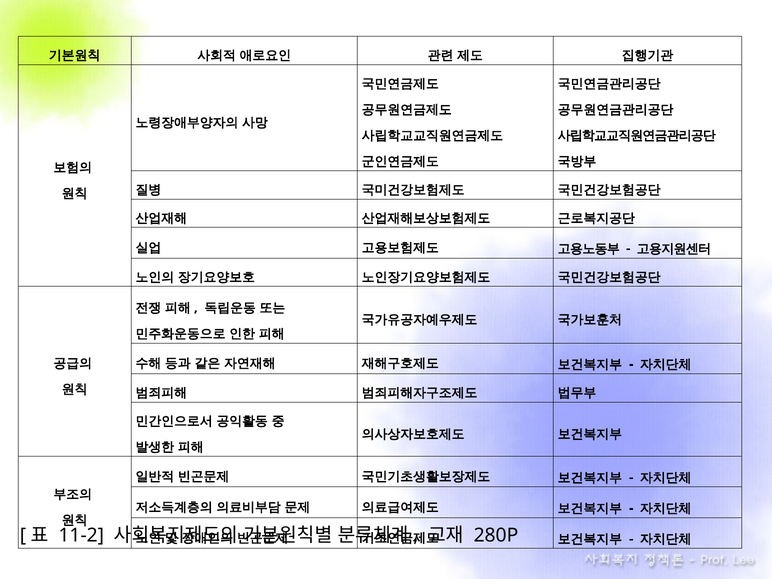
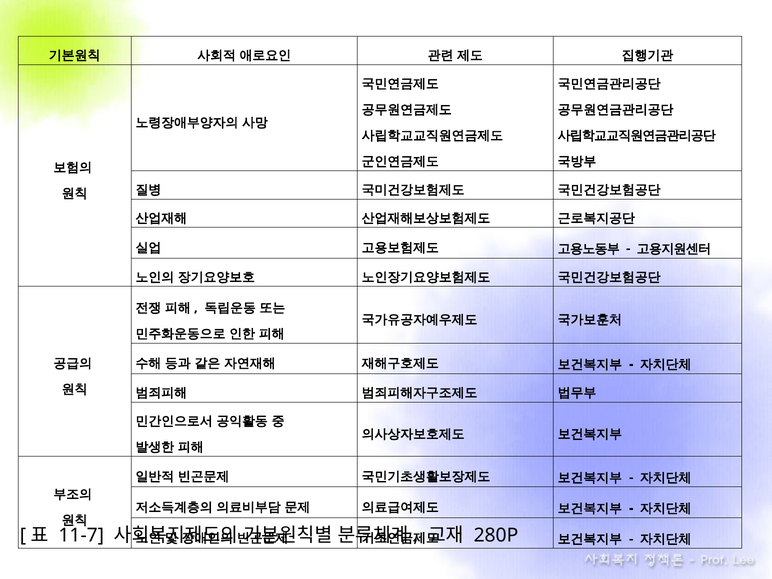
11-2: 11-2 -> 11-7 (81, 535)
